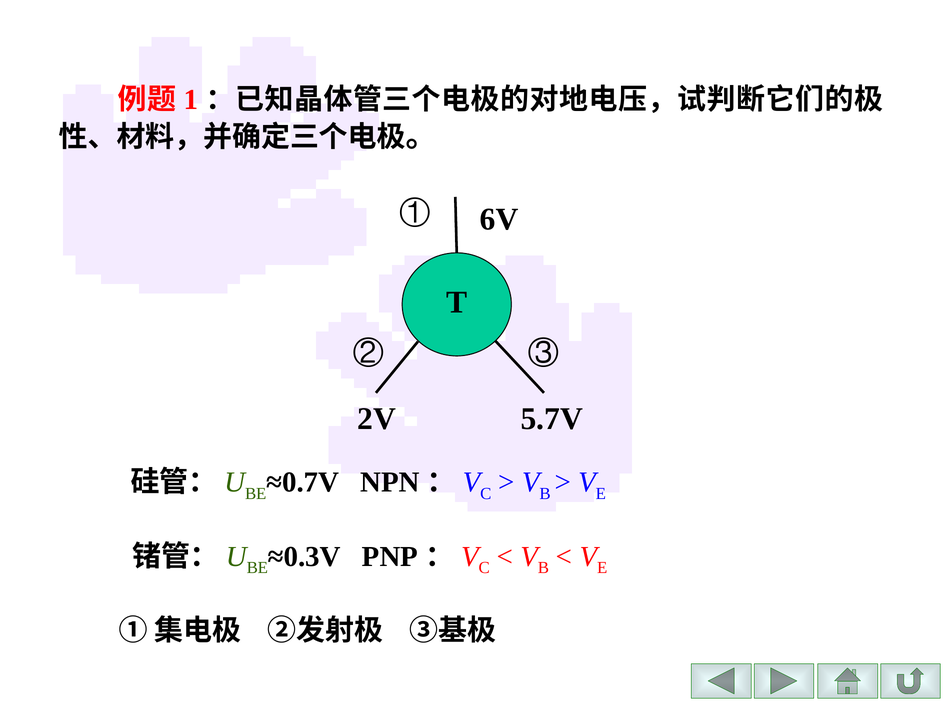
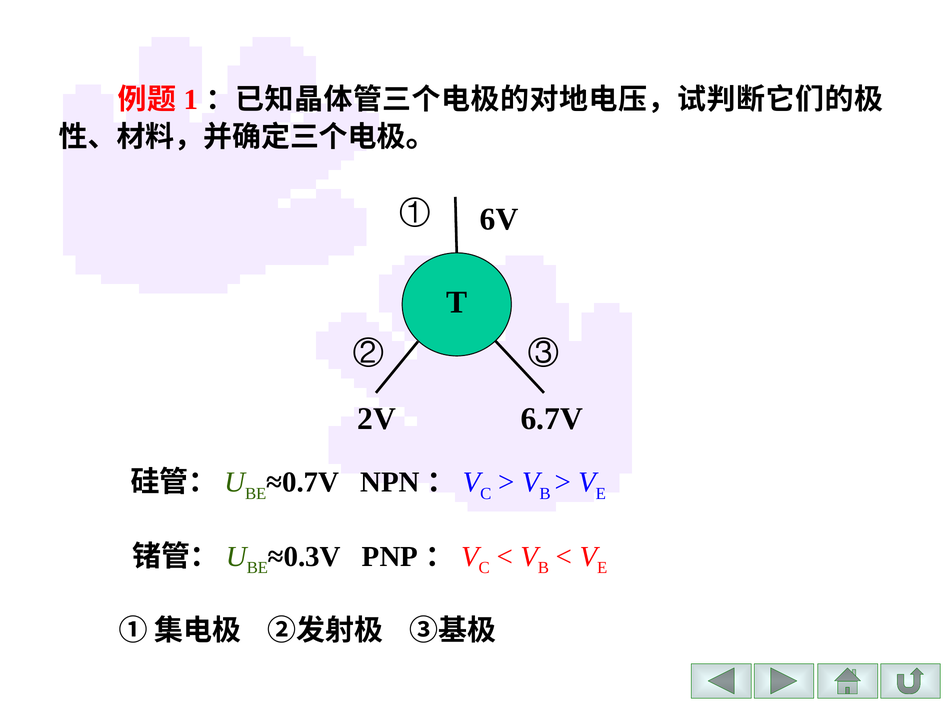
5.7V: 5.7V -> 6.7V (552, 419)
